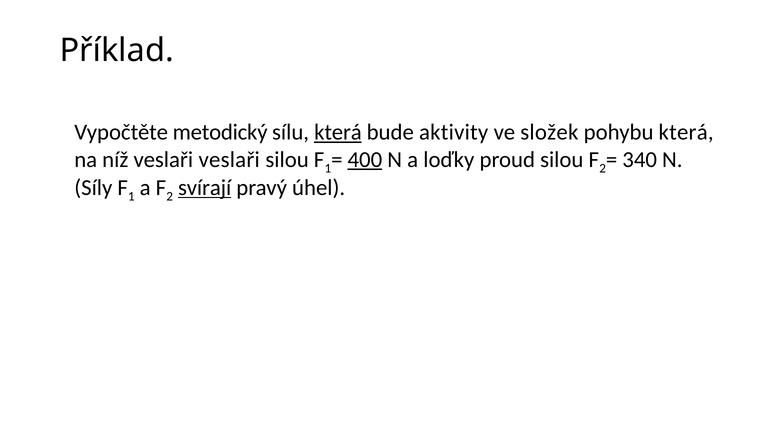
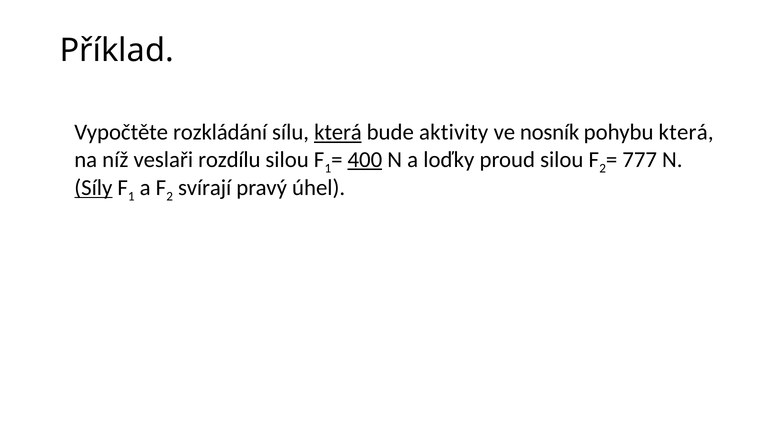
metodický: metodický -> rozkládání (220, 132)
složek: složek -> nosník (550, 132)
veslaři veslaři: veslaři -> rozdílu (229, 160)
340: 340 -> 777 (640, 160)
Síly underline: none -> present (93, 188)
svírají underline: present -> none (205, 188)
